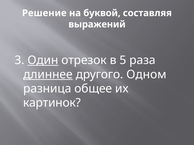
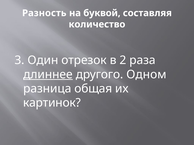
Решение: Решение -> Разность (44, 13)
выражений: выражений -> количество (97, 24)
Один underline: present -> none (43, 60)
5: 5 -> 2 (123, 60)
общее: общее -> общая (93, 89)
